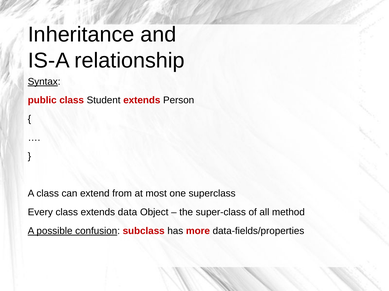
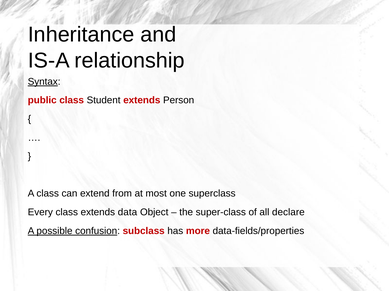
method: method -> declare (288, 213)
